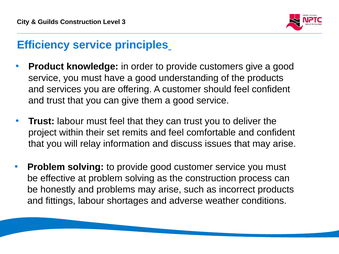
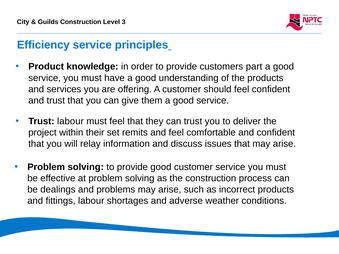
customers give: give -> part (254, 67)
honestly: honestly -> dealings (58, 190)
